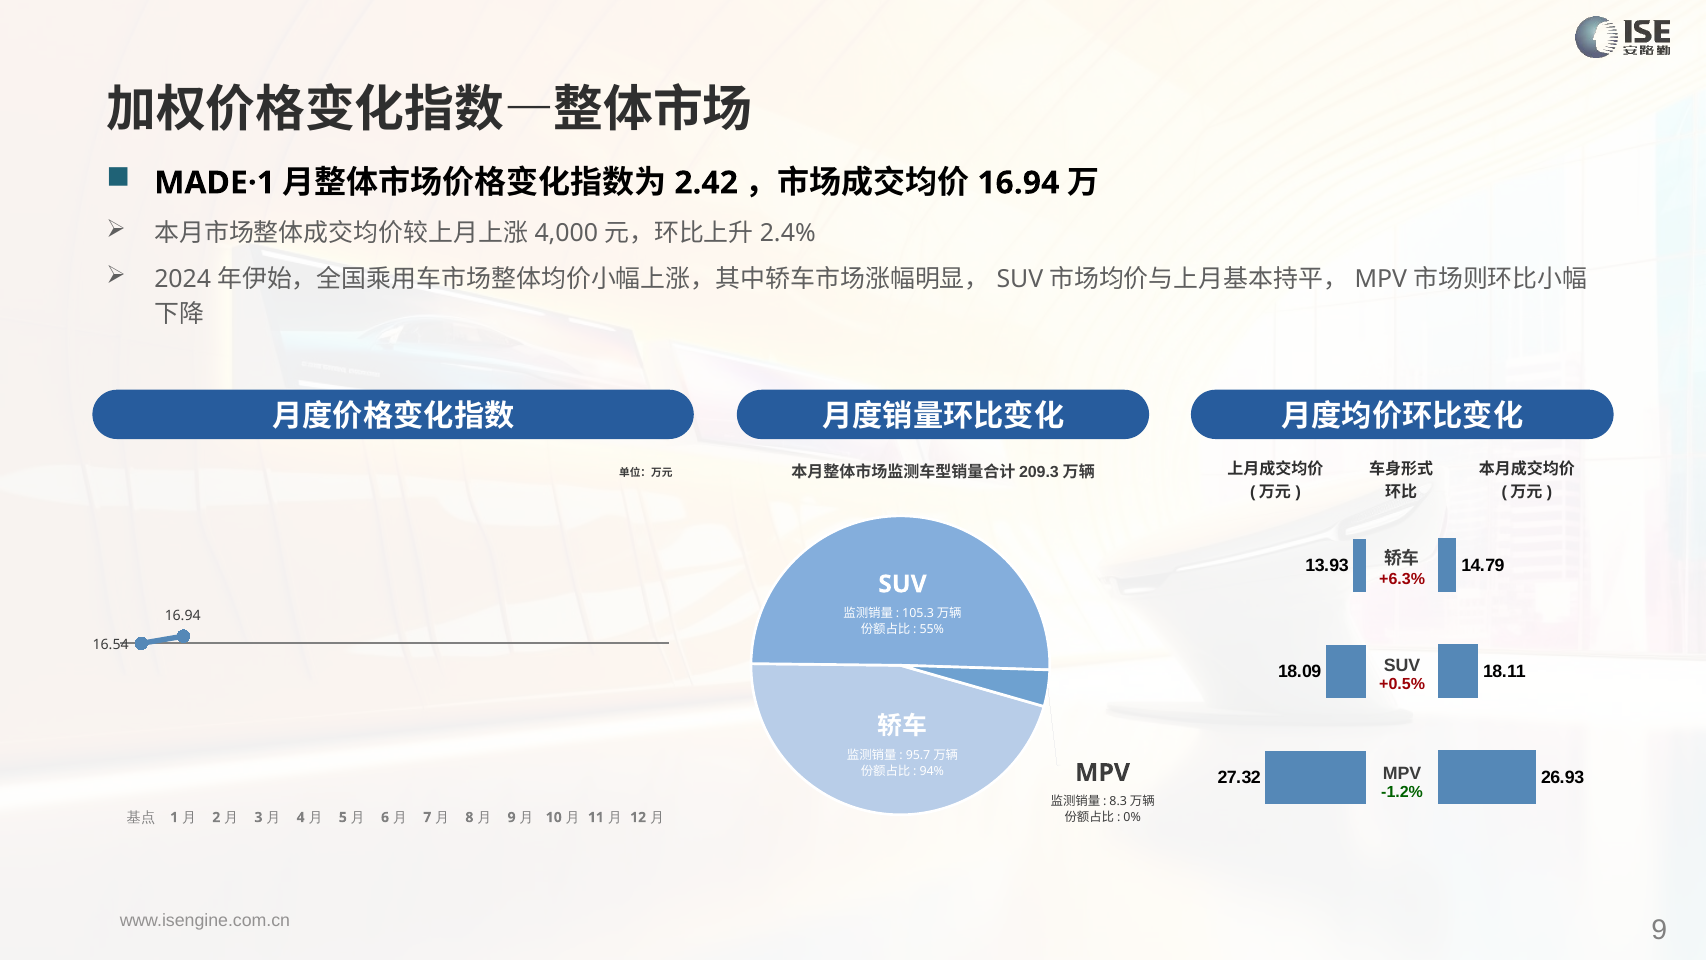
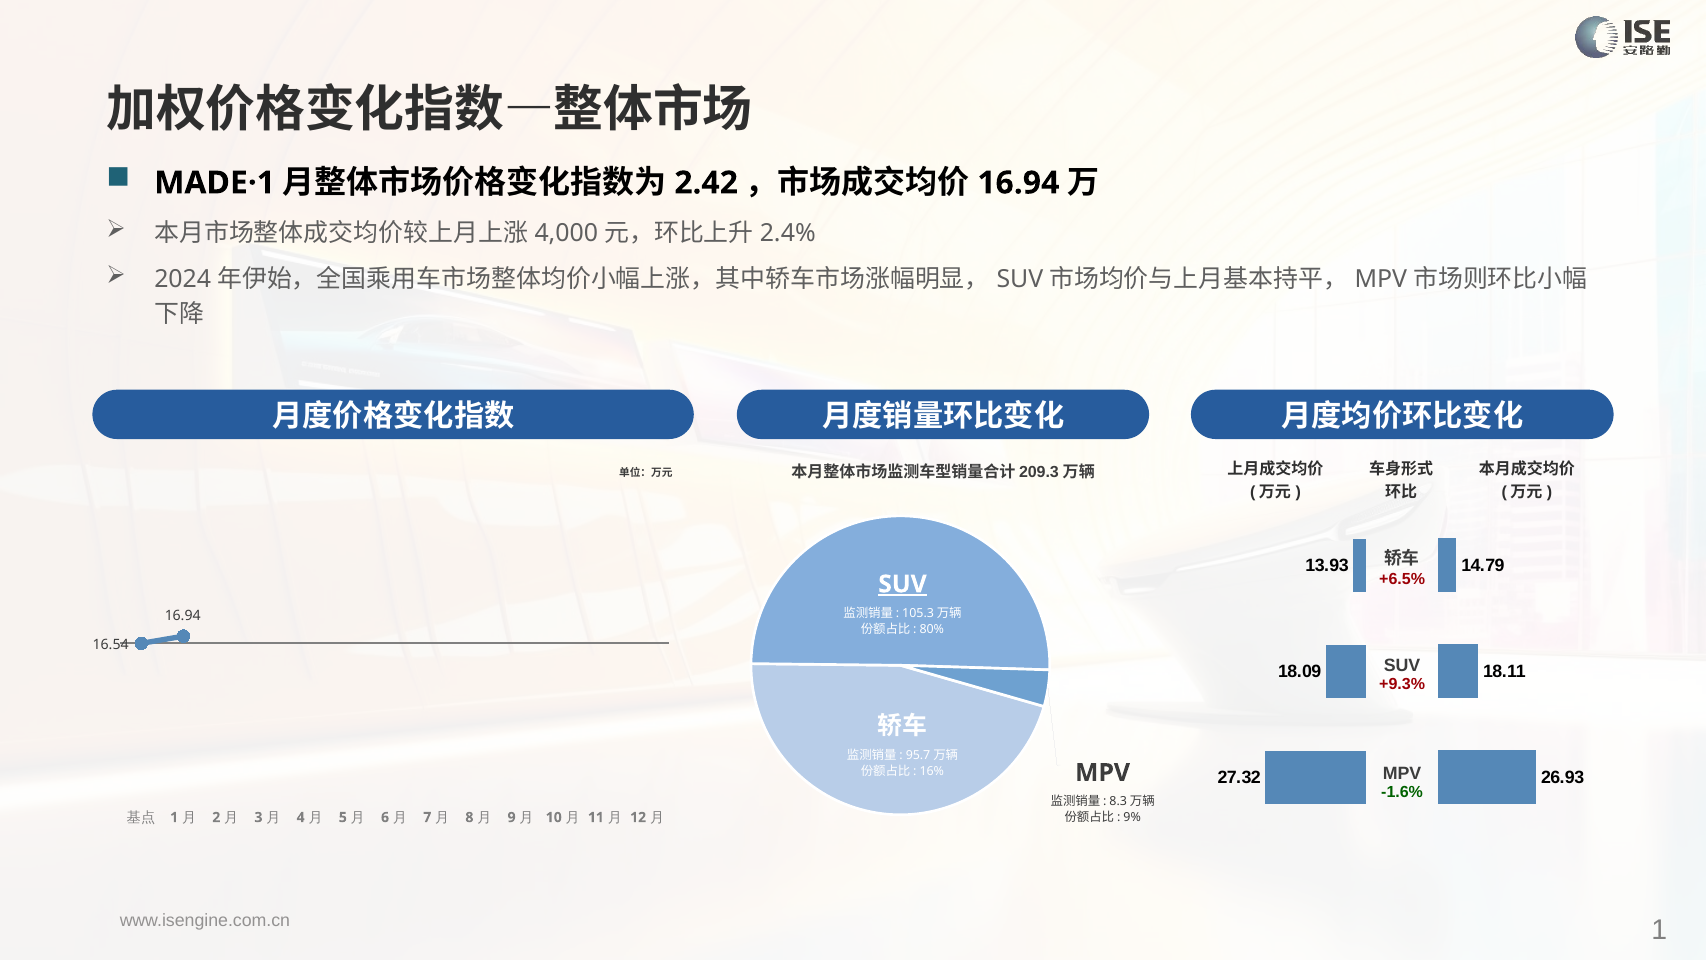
+6.3%: +6.3% -> +6.5% (1402, 579)
SUV underline: none -> present (902, 584)
55%: 55% -> 80% (932, 629)
+0.5%: +0.5% -> +9.3% (1402, 684)
94%: 94% -> 16% (932, 771)
-1.2%: -1.2% -> -1.6% (1402, 792)
0%: 0% -> 9% (1132, 817)
9: 9 -> 1 (1659, 929)
